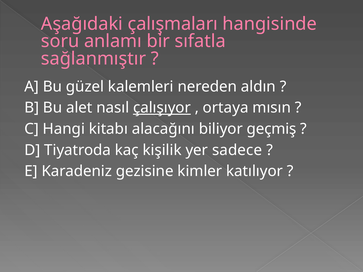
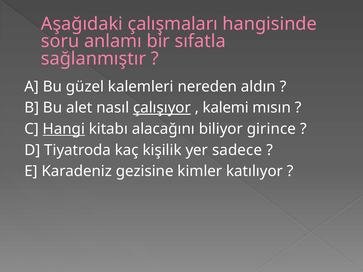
ortaya: ortaya -> kalemi (226, 108)
Hangi underline: none -> present (64, 129)
geçmiş: geçmiş -> girince (271, 129)
